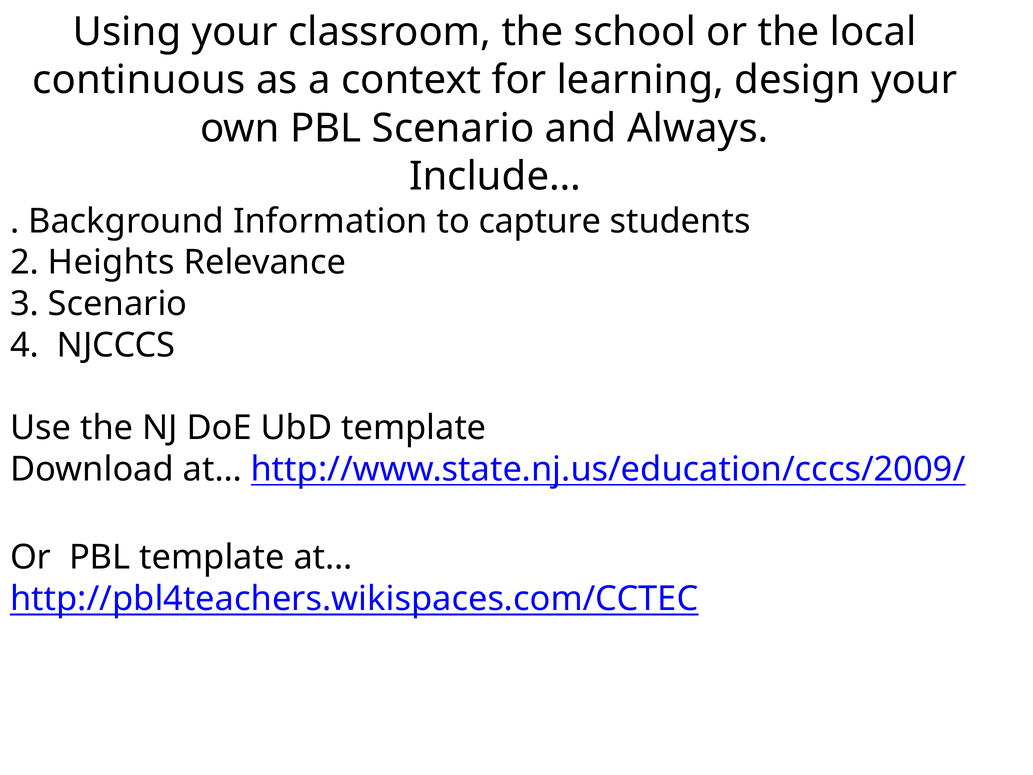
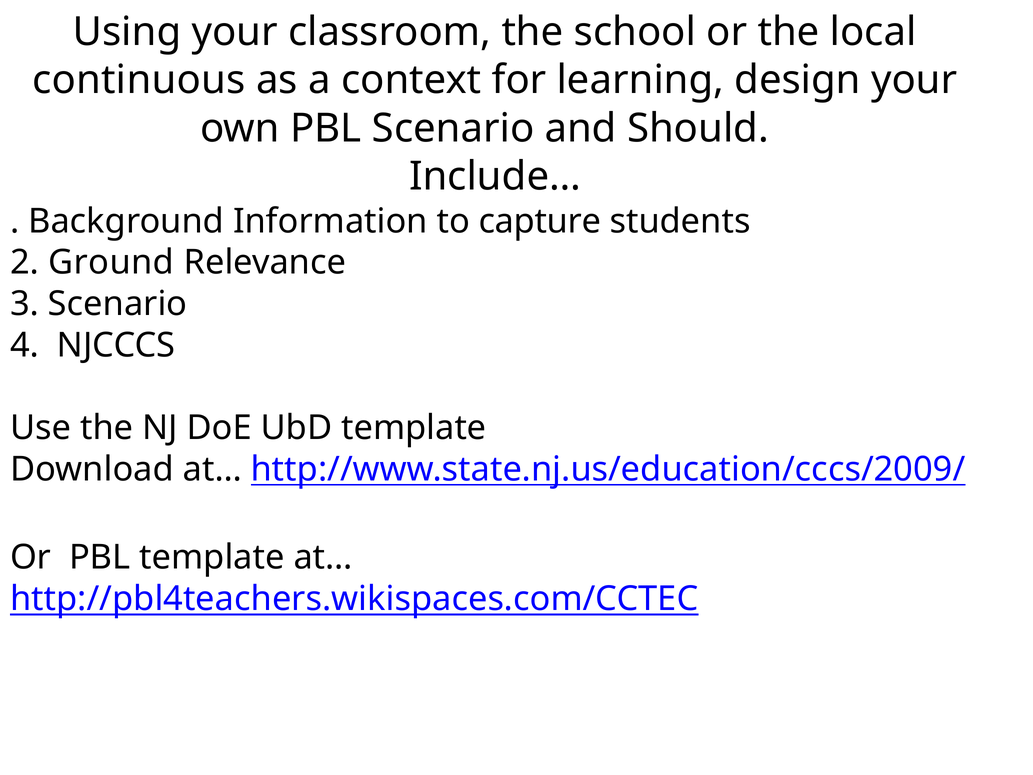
Always: Always -> Should (698, 128)
Heights: Heights -> Ground (111, 262)
